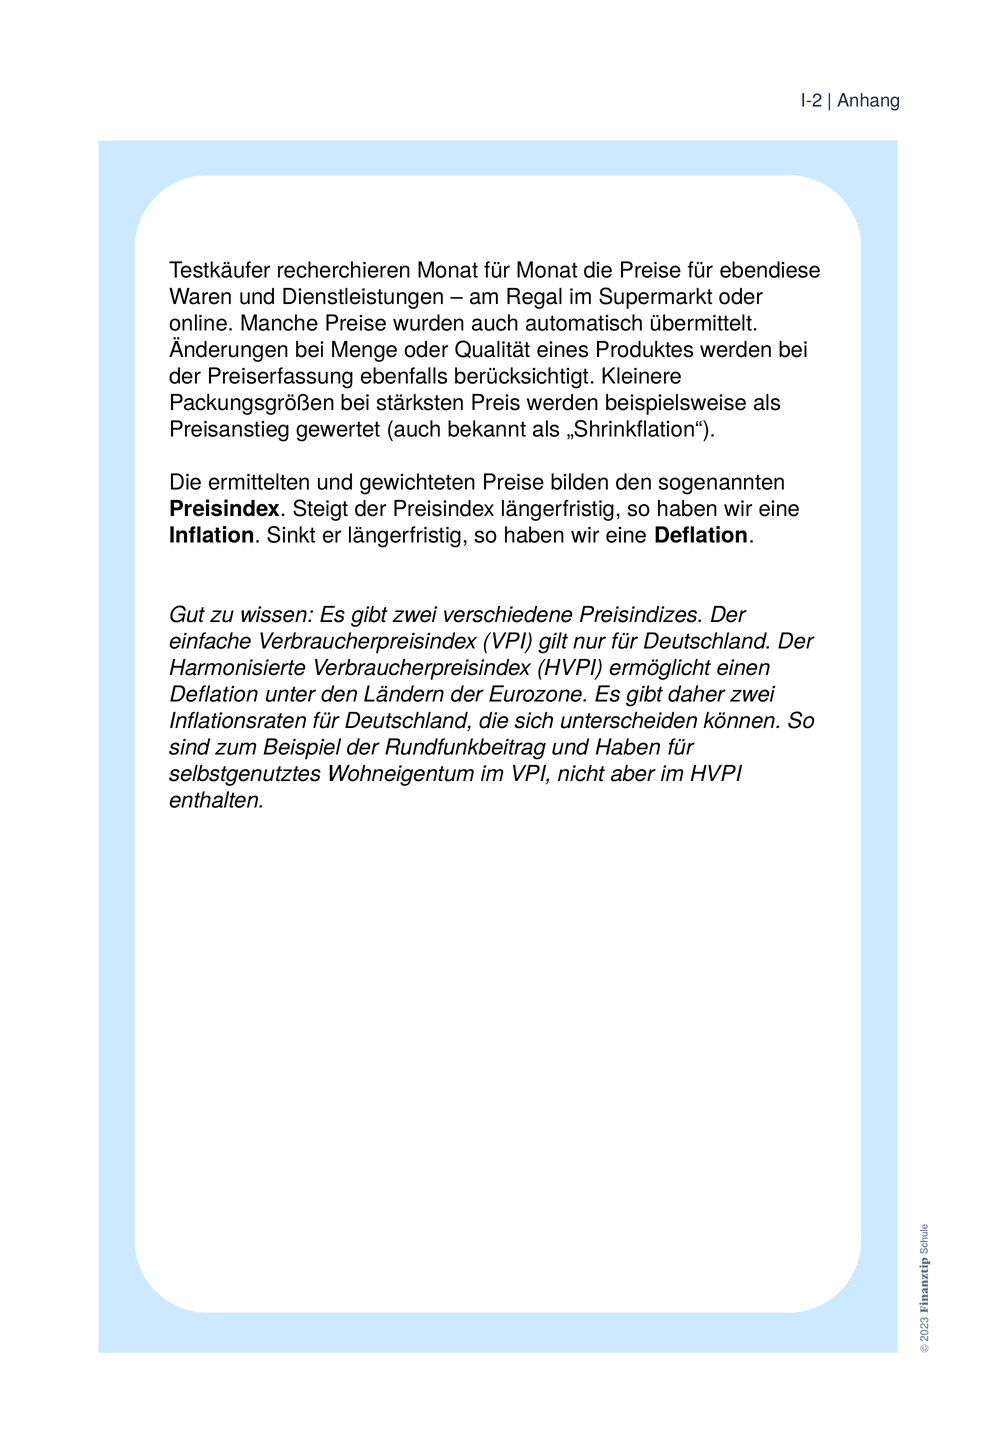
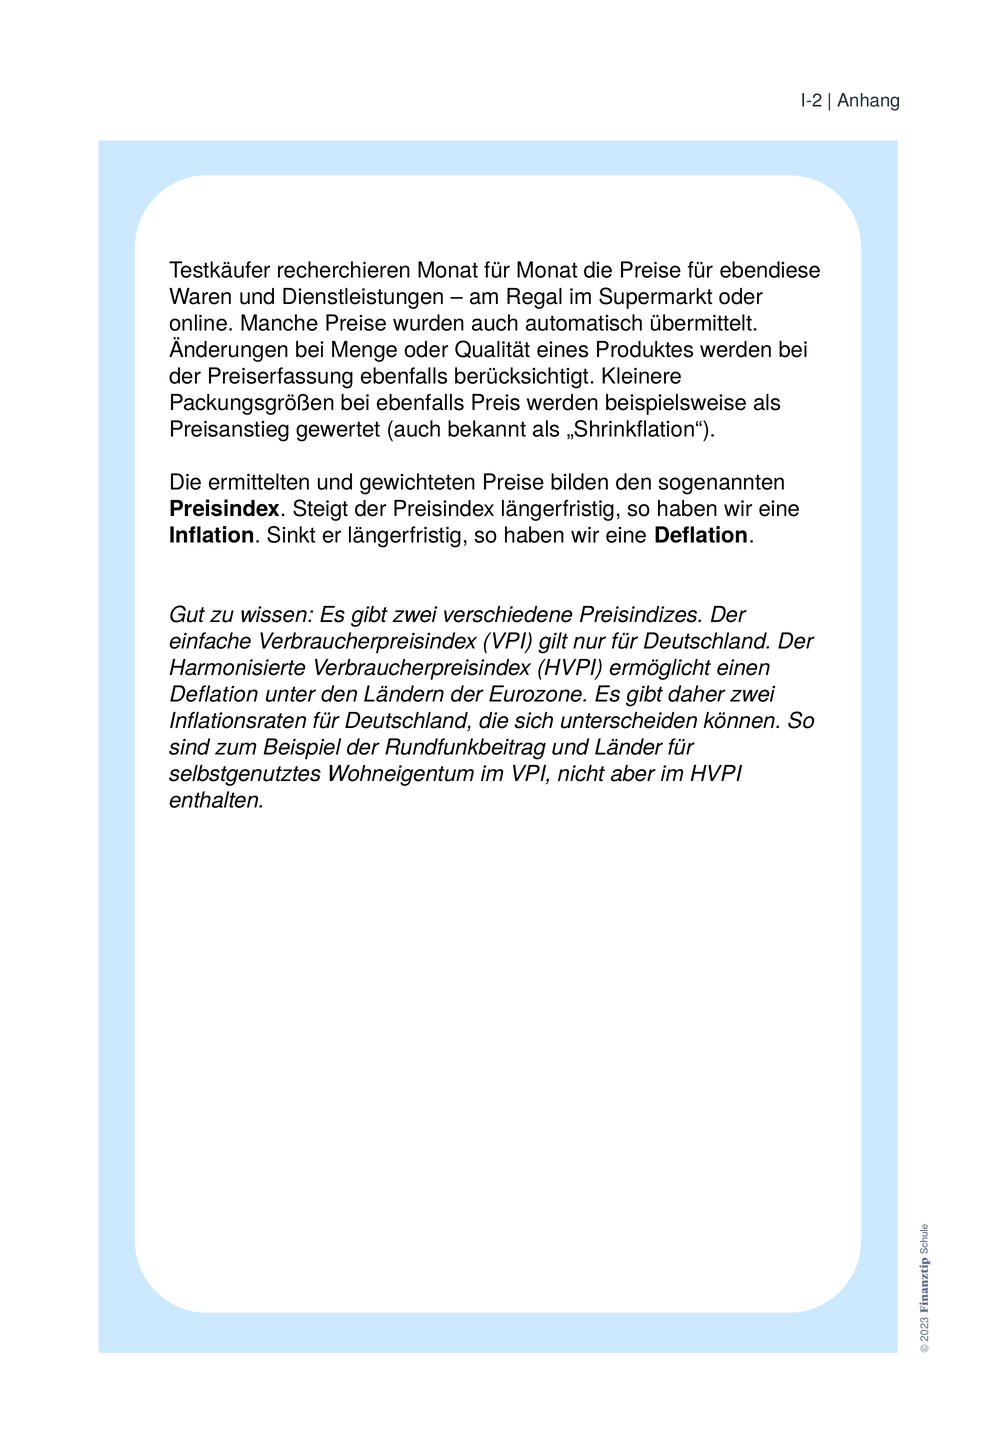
bei stärksten: stärksten -> ebenfalls (420, 403)
und Haben: Haben -> Länder (628, 748)
